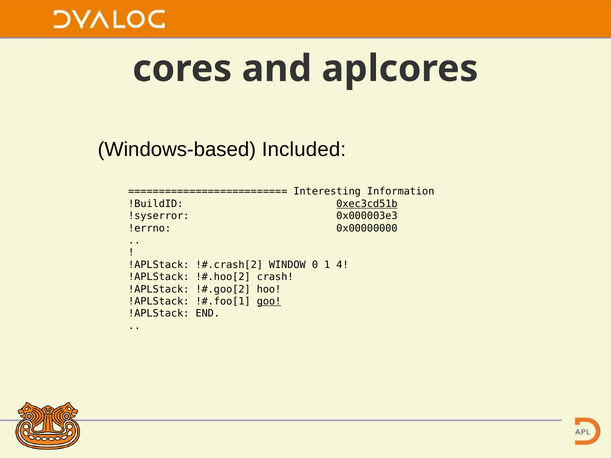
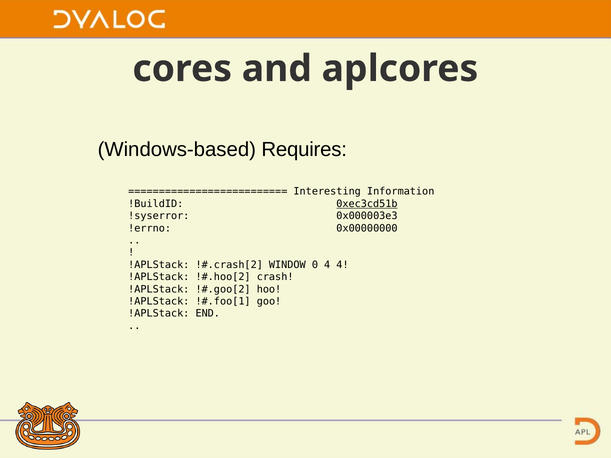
Included: Included -> Requires (304, 150)
0 1: 1 -> 4 (327, 265)
goo underline: present -> none (269, 302)
